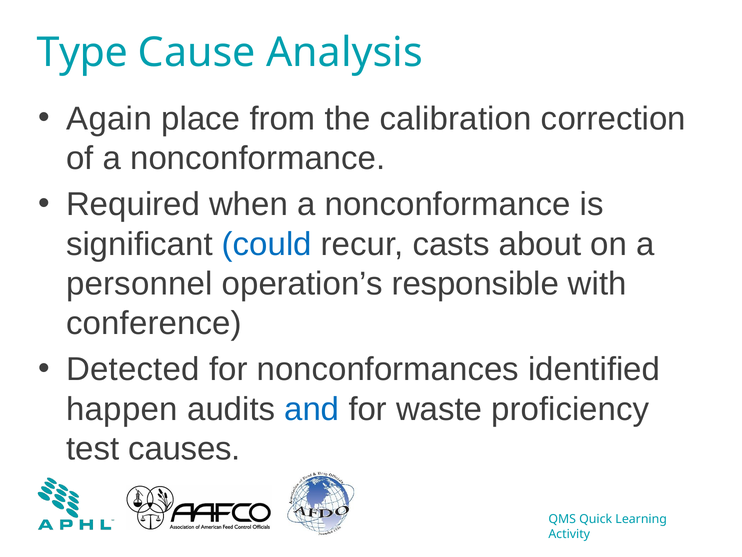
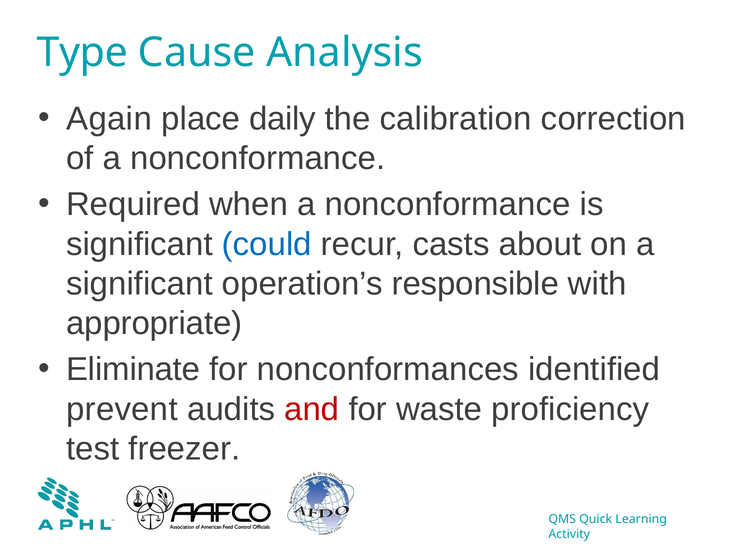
from: from -> daily (283, 119)
personnel: personnel -> significant (139, 283)
conference: conference -> appropriate (154, 323)
Detected: Detected -> Eliminate (133, 369)
happen: happen -> prevent (122, 409)
and colour: blue -> red (312, 409)
causes: causes -> freezer (184, 448)
